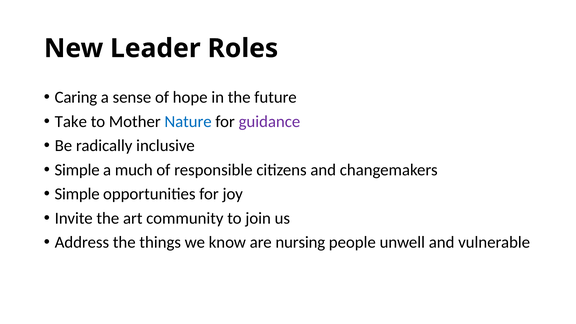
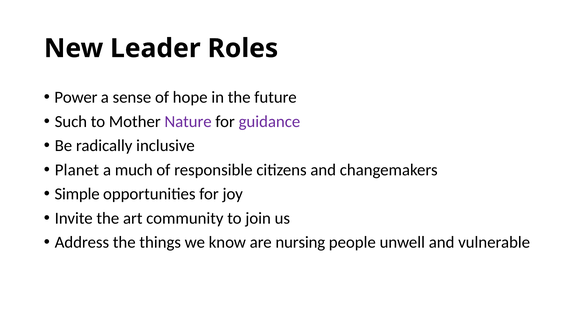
Caring: Caring -> Power (76, 97)
Take: Take -> Such (71, 122)
Nature colour: blue -> purple (188, 122)
Simple: Simple -> Planet (77, 170)
